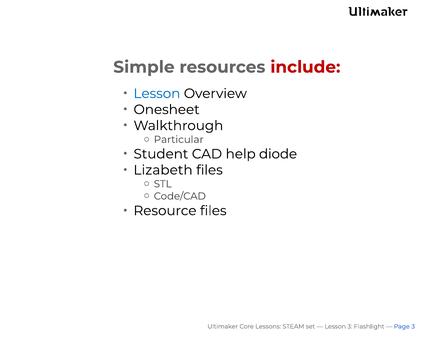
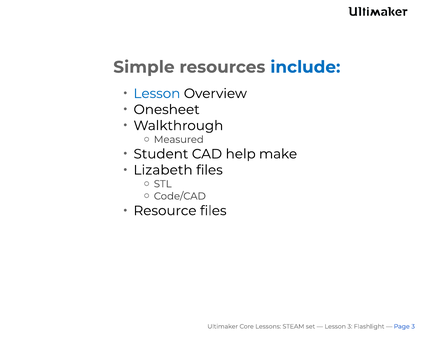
include colour: red -> blue (305, 67)
Particular: Particular -> Measured (179, 139)
diode: diode -> make (278, 154)
